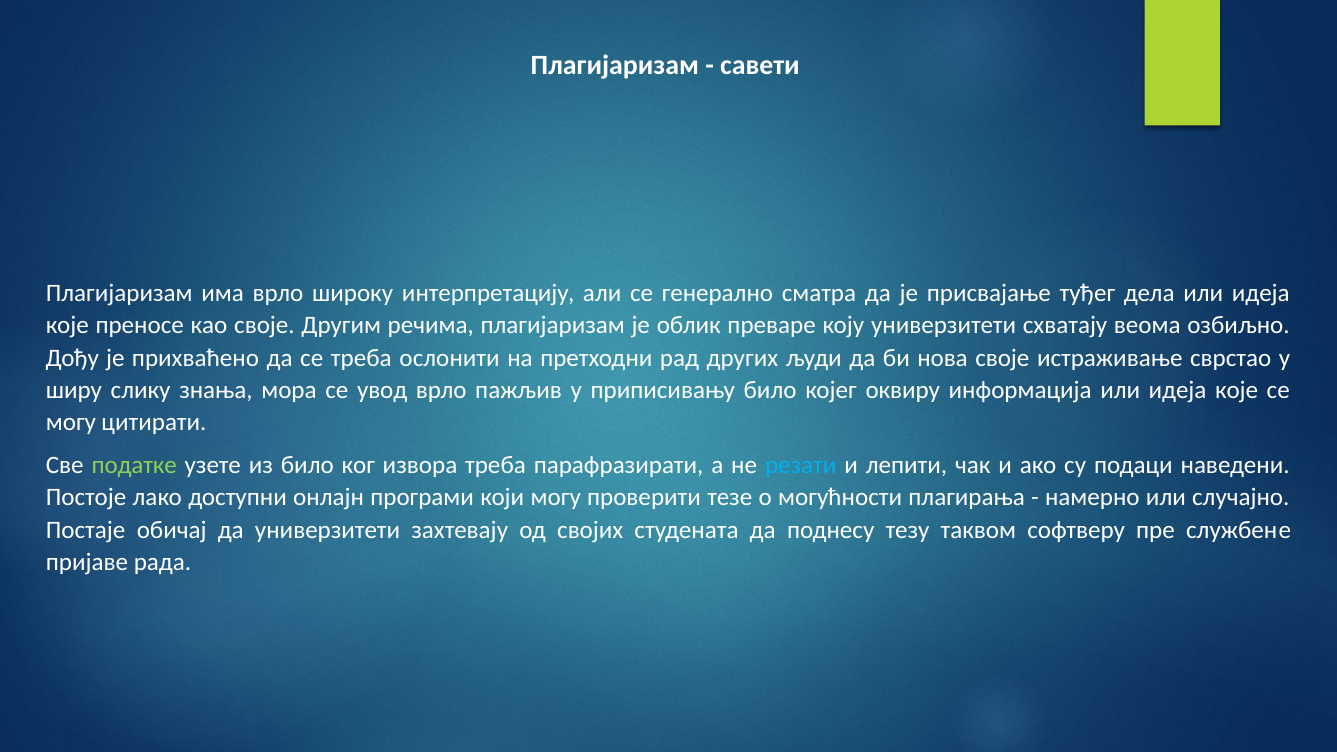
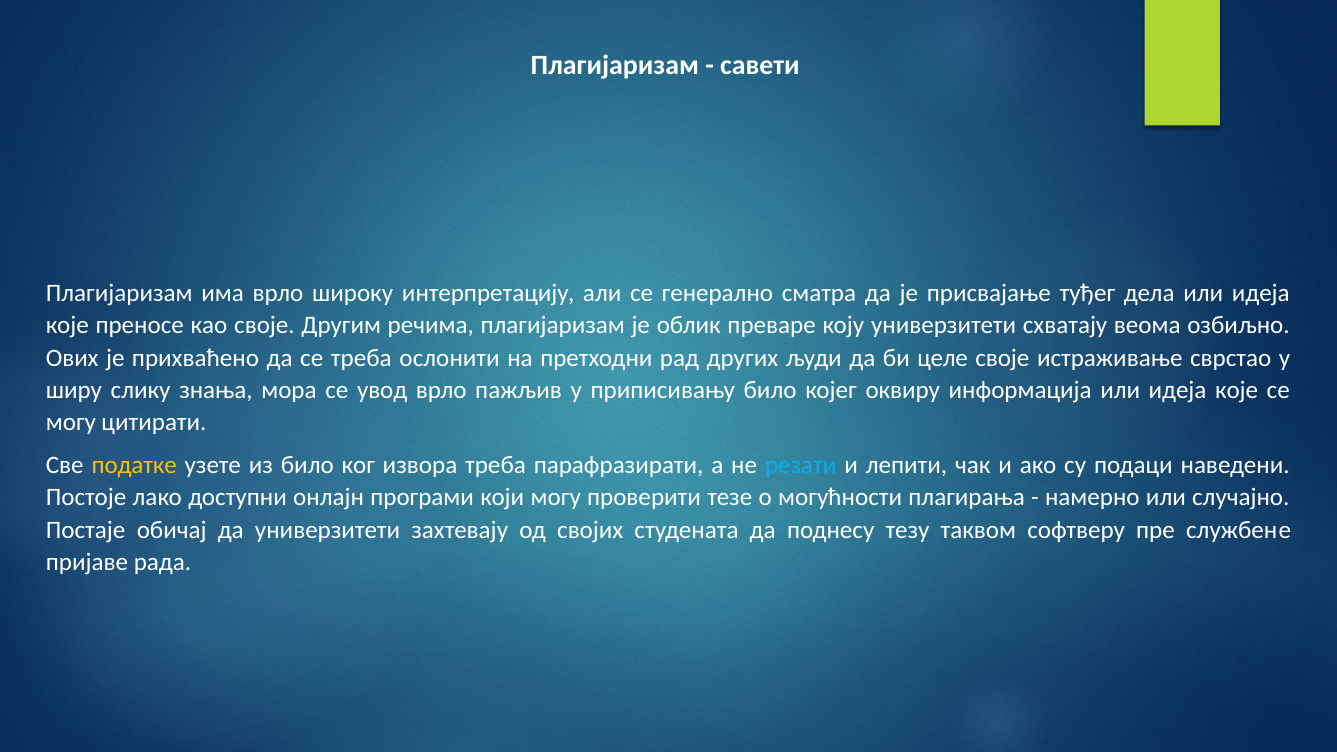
Дођу: Дођу -> Ових (72, 358)
нова: нова -> целе (943, 358)
податке colour: light green -> yellow (134, 465)
